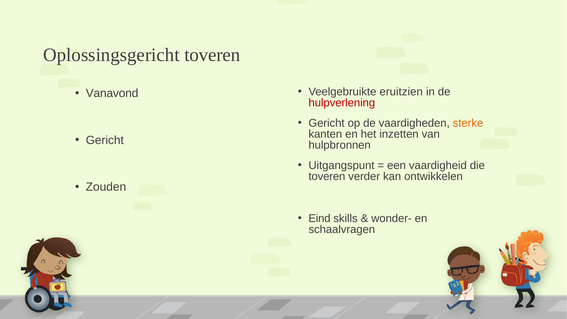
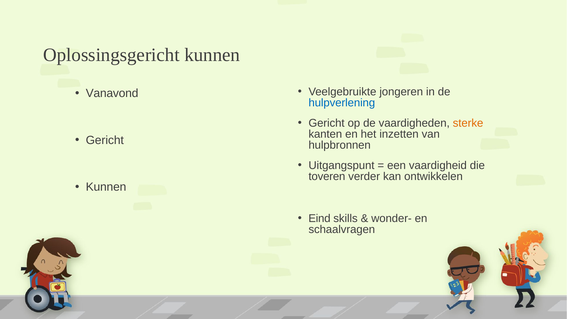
Oplossingsgericht toveren: toveren -> kunnen (212, 55)
eruitzien: eruitzien -> jongeren (401, 92)
hulpverlening colour: red -> blue (342, 103)
Zouden: Zouden -> Kunnen (106, 187)
